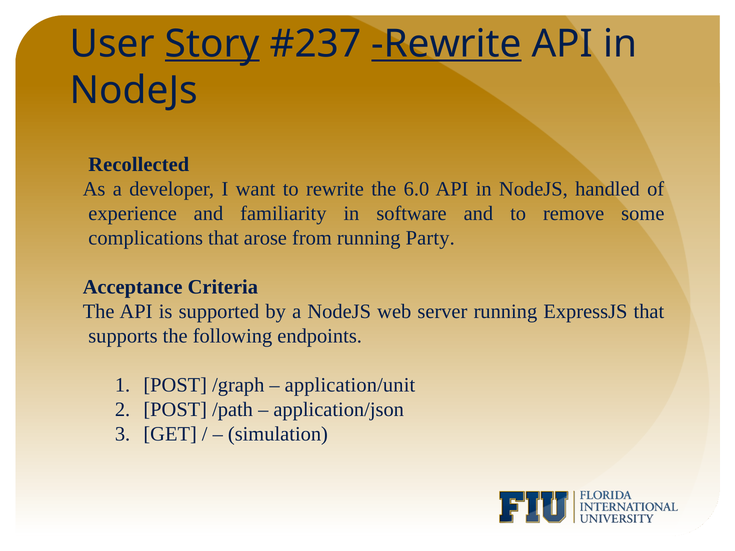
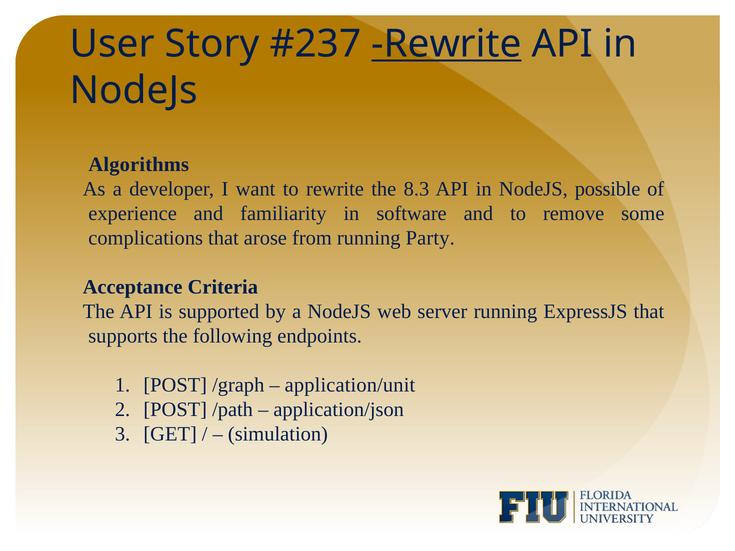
Story underline: present -> none (212, 44)
Recollected: Recollected -> Algorithms (139, 164)
6.0: 6.0 -> 8.3 (416, 189)
handled: handled -> possible (608, 189)
